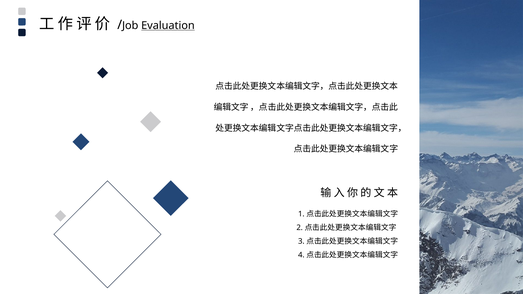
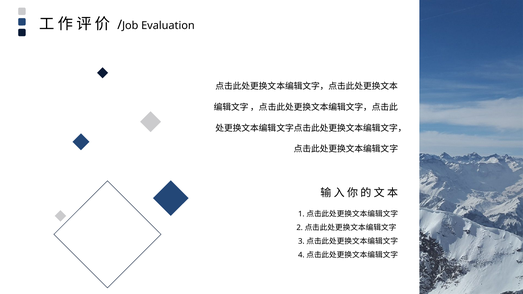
Evaluation underline: present -> none (168, 25)
